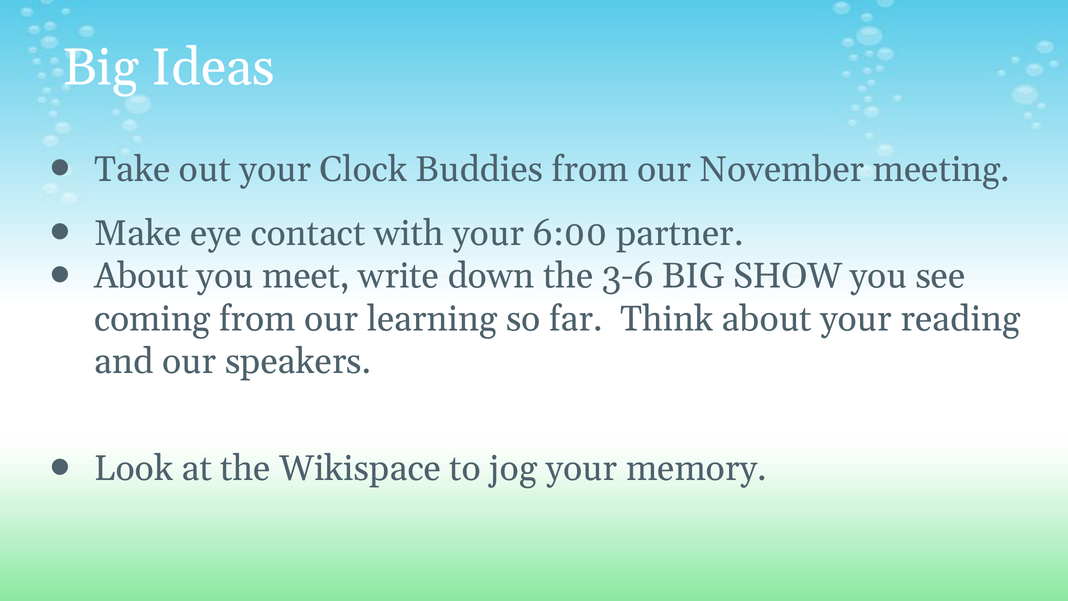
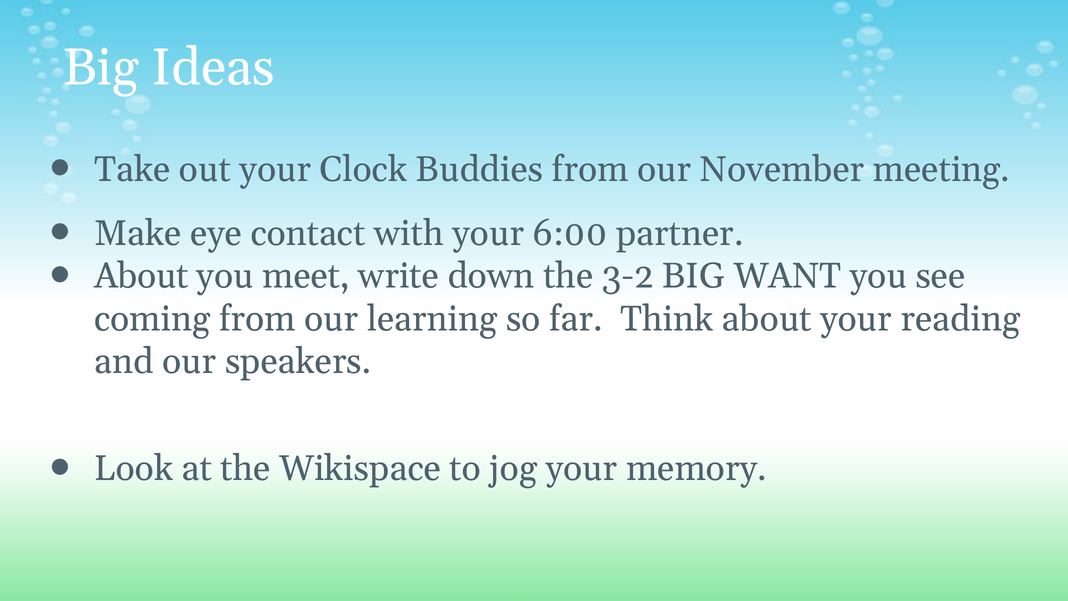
3-6: 3-6 -> 3-2 (628, 276)
SHOW: SHOW -> WANT (787, 276)
